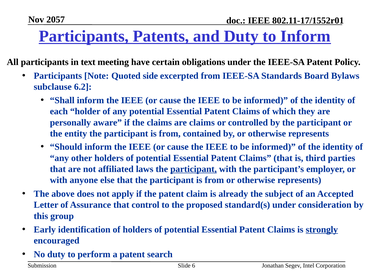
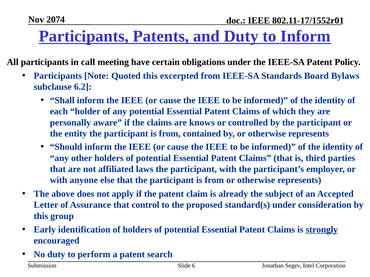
2057: 2057 -> 2074 (56, 20)
text: text -> call (88, 62)
Quoted side: side -> this (150, 76)
are claims: claims -> knows (202, 123)
participant underline: present -> none (194, 169)
